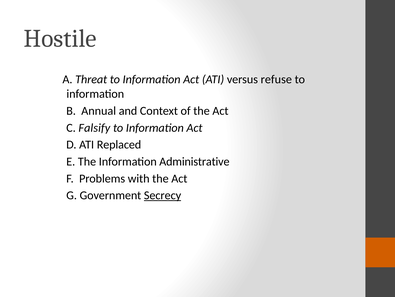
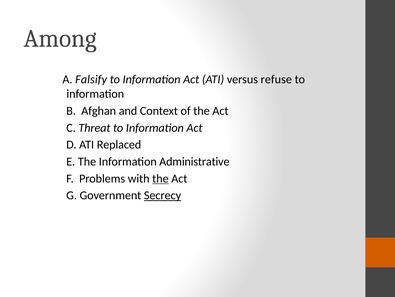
Hostile: Hostile -> Among (60, 38)
Threat: Threat -> Falsify (91, 79)
Annual: Annual -> Afghan (99, 111)
Falsify: Falsify -> Threat (94, 127)
the underline: none -> present (160, 178)
